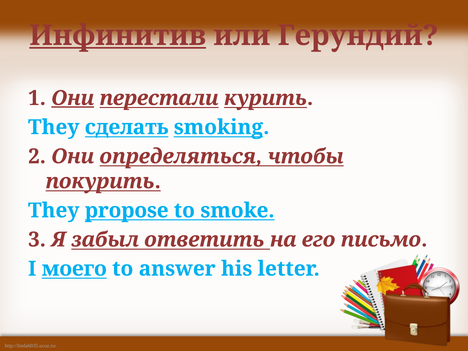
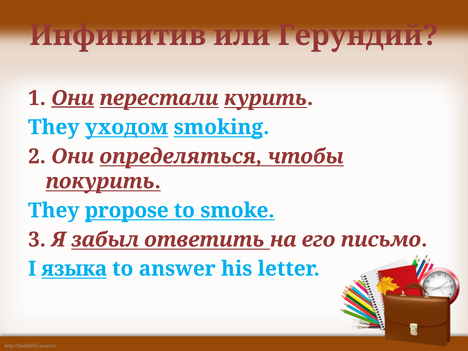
Инфинитив underline: present -> none (118, 36)
сделать: сделать -> уходом (126, 127)
моего: моего -> языка (74, 269)
